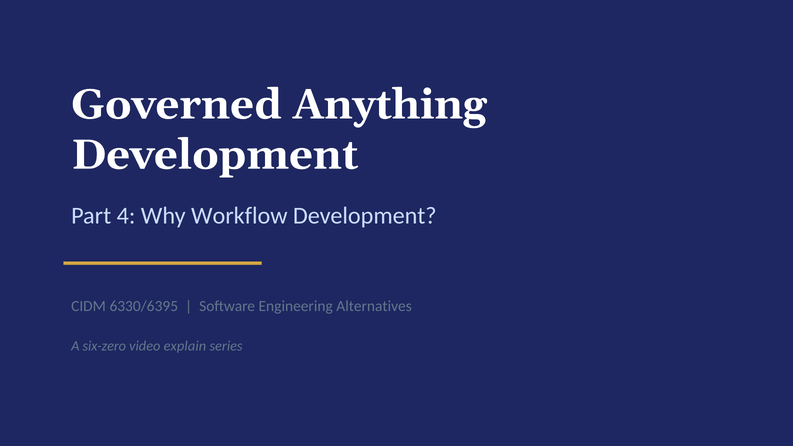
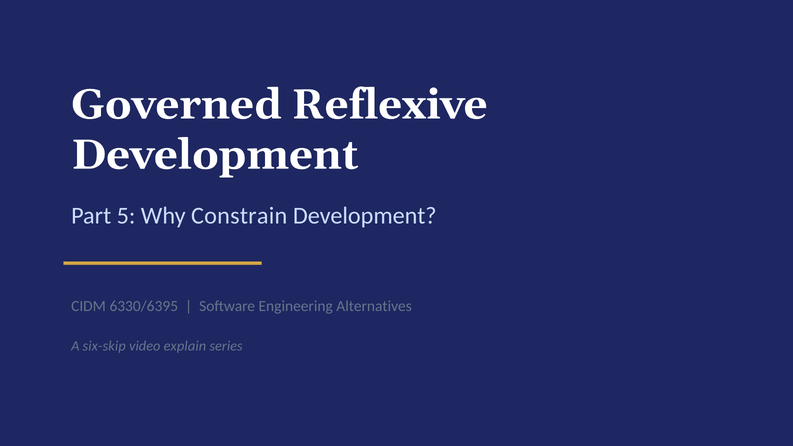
Anything: Anything -> Reflexive (390, 105)
4: 4 -> 5 (126, 216)
Workflow: Workflow -> Constrain (239, 216)
six-zero: six-zero -> six-skip (104, 346)
